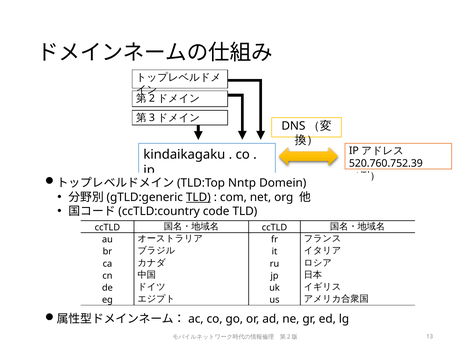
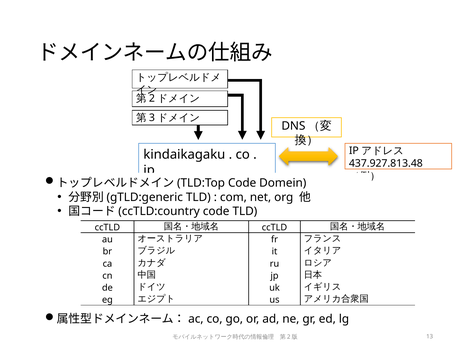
520.760.752.39: 520.760.752.39 -> 437.927.813.48 (386, 163)
Nntp: Nntp -> Code (242, 183)
TLD underline: present -> none (198, 197)
